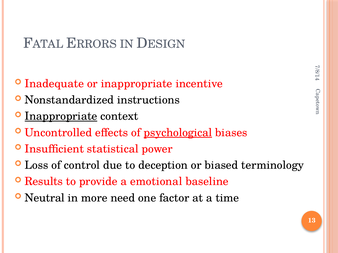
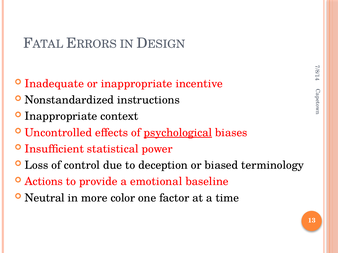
Inappropriate underline: present -> none (61, 116)
Results: Results -> Actions (44, 182)
need: need -> color (123, 198)
